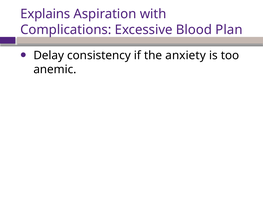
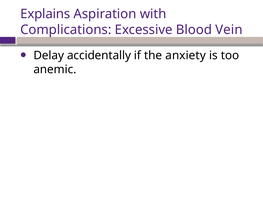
Plan: Plan -> Vein (229, 30)
consistency: consistency -> accidentally (99, 55)
